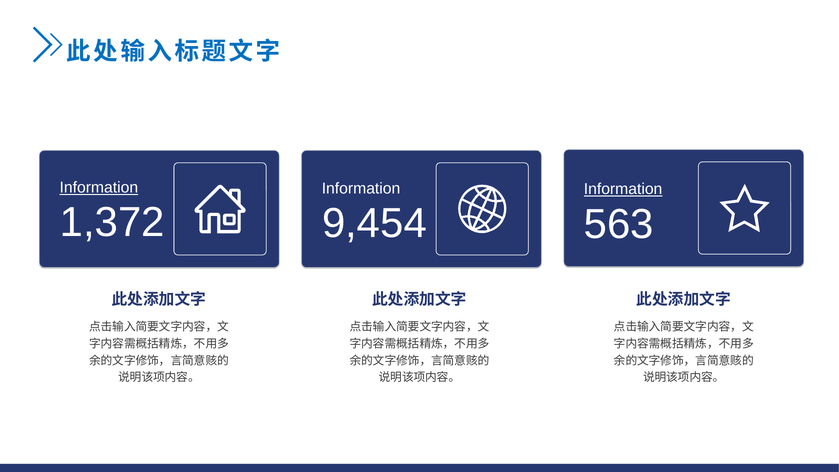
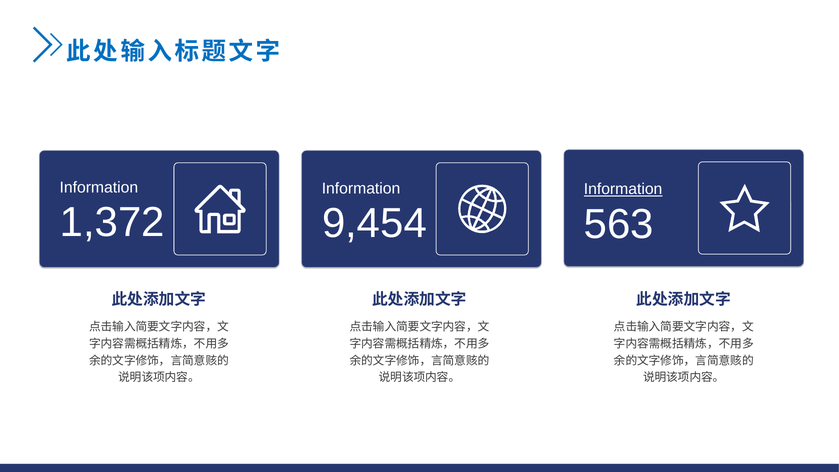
Information underline: present -> none (99, 188)
